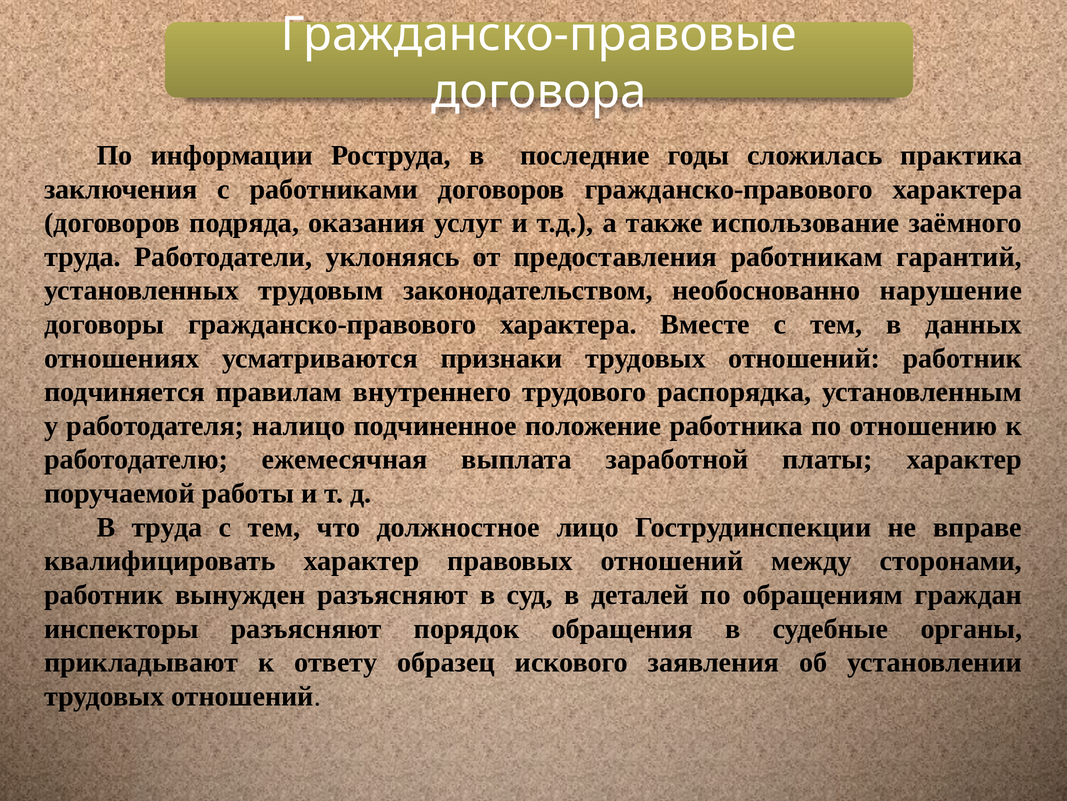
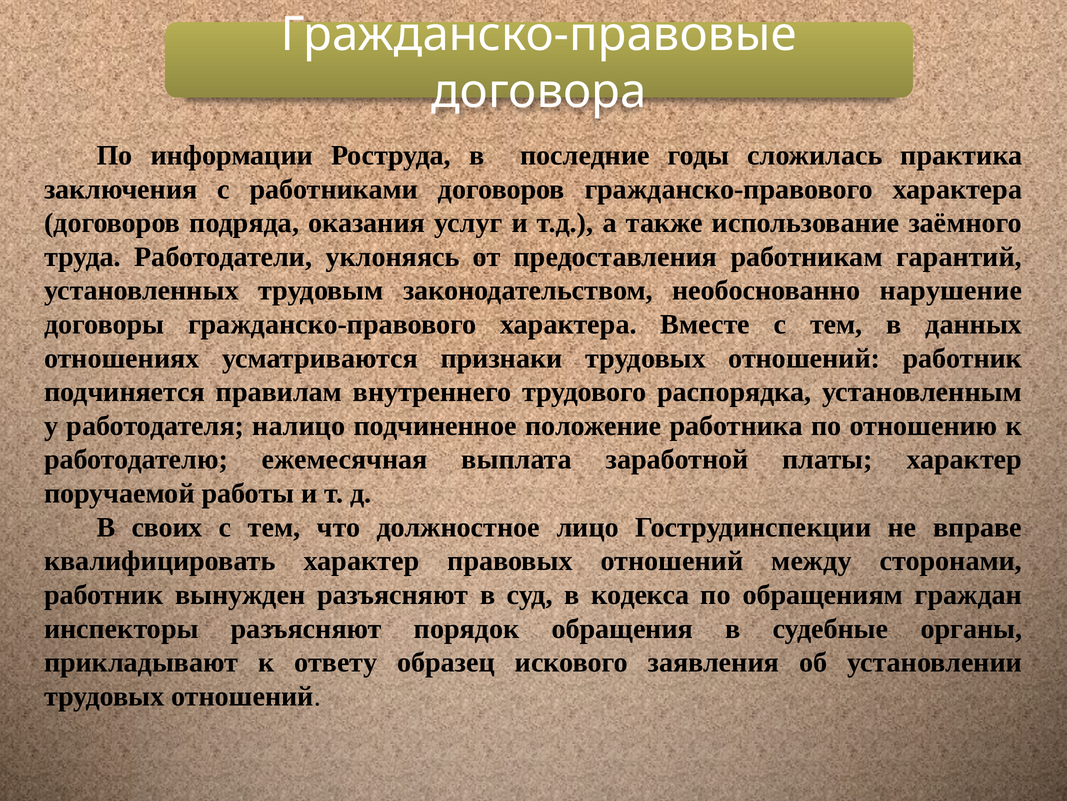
В труда: труда -> своих (167, 527)
деталей: деталей -> кодекса (640, 594)
